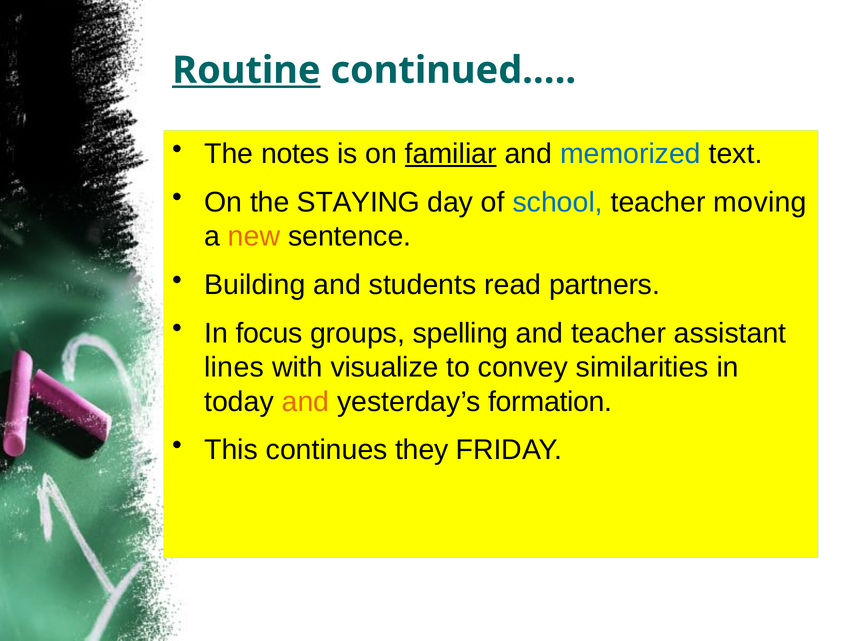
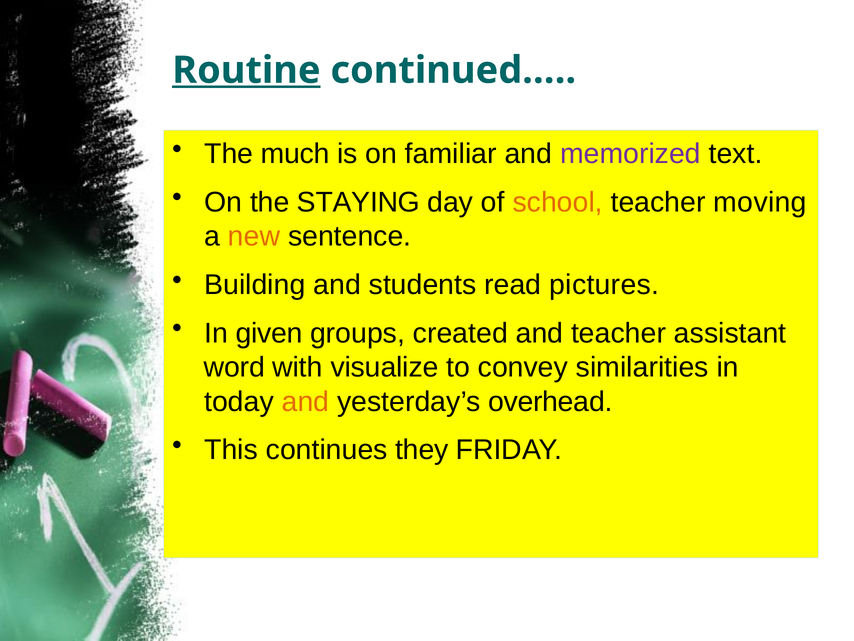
notes: notes -> much (295, 154)
familiar underline: present -> none (451, 154)
memorized colour: blue -> purple (630, 154)
school colour: blue -> orange (558, 202)
partners: partners -> pictures (604, 285)
focus: focus -> given (269, 333)
spelling: spelling -> created (460, 333)
lines: lines -> word (234, 367)
formation: formation -> overhead (550, 401)
